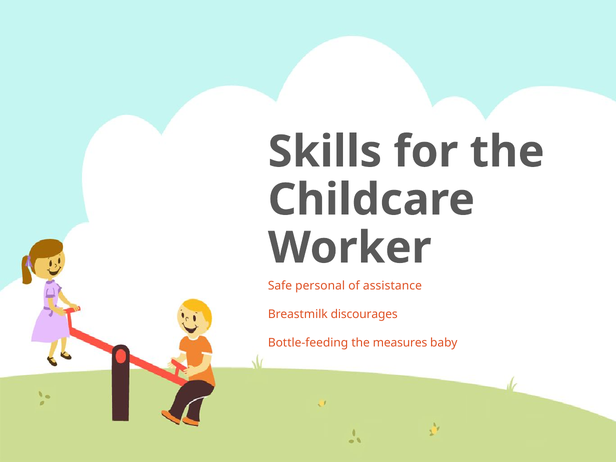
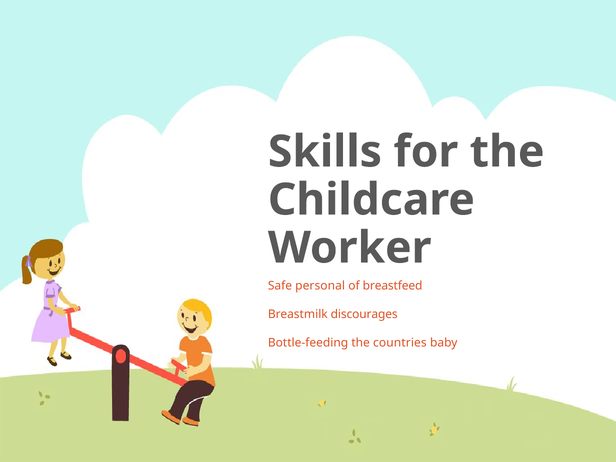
assistance: assistance -> breastfeed (393, 286)
measures: measures -> countries (400, 343)
